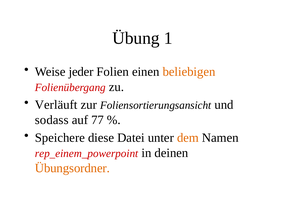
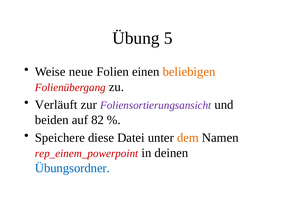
1: 1 -> 5 (168, 38)
jeder: jeder -> neue (81, 72)
Foliensortierungsansicht colour: black -> purple (156, 105)
sodass: sodass -> beiden (52, 120)
77: 77 -> 82 (98, 120)
Übungsordner colour: orange -> blue (72, 168)
